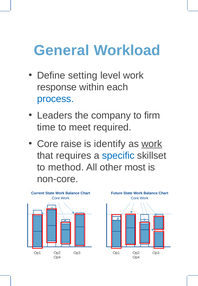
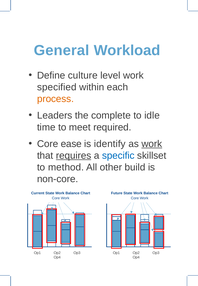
setting: setting -> culture (83, 75)
response: response -> specified (57, 87)
process colour: blue -> orange (55, 99)
company: company -> complete (111, 115)
firm: firm -> idle (152, 115)
raise: raise -> ease (71, 144)
requires underline: none -> present (74, 156)
most: most -> build (135, 167)
